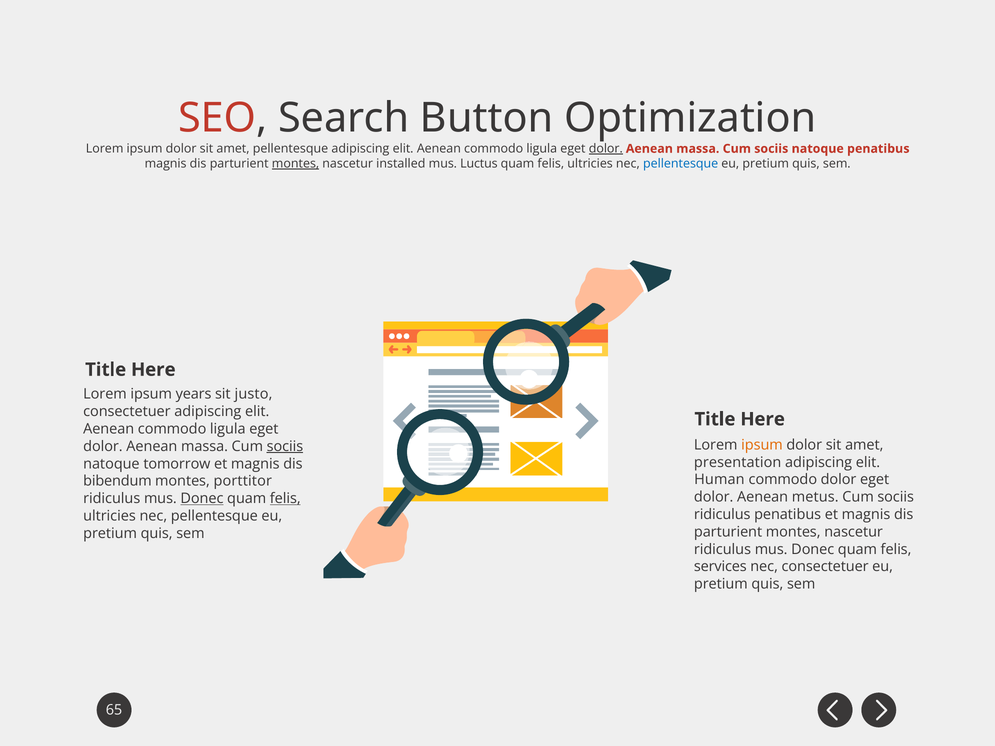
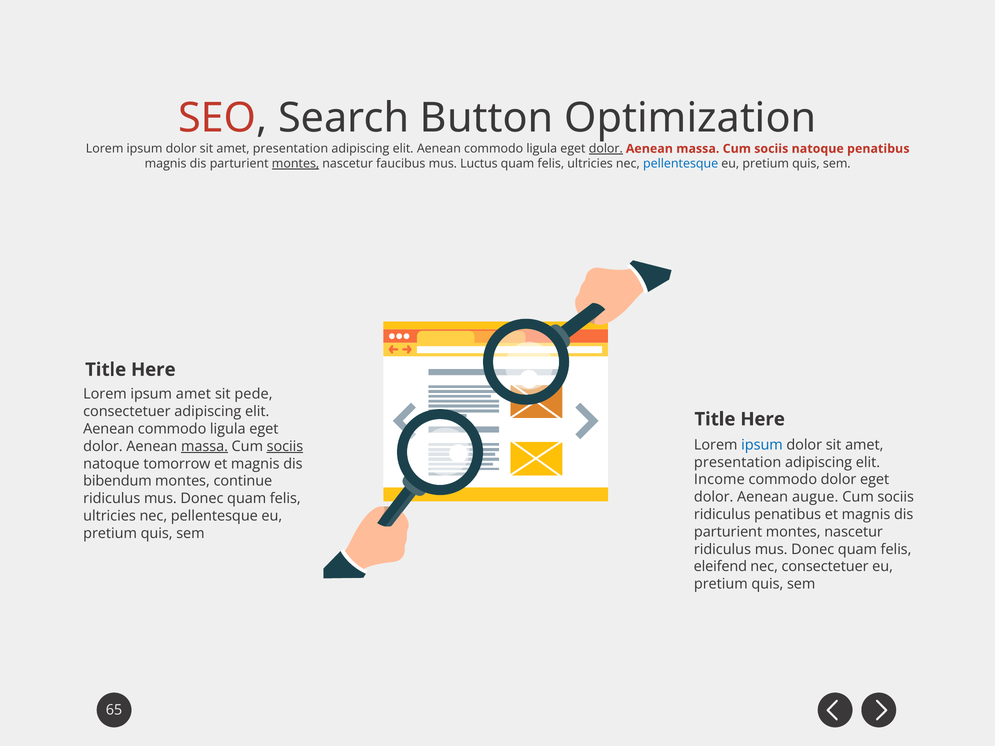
pellentesque: pellentesque -> presentation (290, 149)
installed: installed -> faucibus (401, 164)
ipsum years: years -> amet (193, 394)
justo: justo -> pede (253, 394)
ipsum colour: orange -> blue (762, 445)
massa underline: none -> present (205, 446)
Human: Human -> Income (719, 480)
porttitor: porttitor -> continue (243, 481)
metus: metus -> augue (815, 497)
Donec underline: present -> none (202, 499)
felis underline: present -> none (285, 499)
services: services -> eleifend (720, 567)
